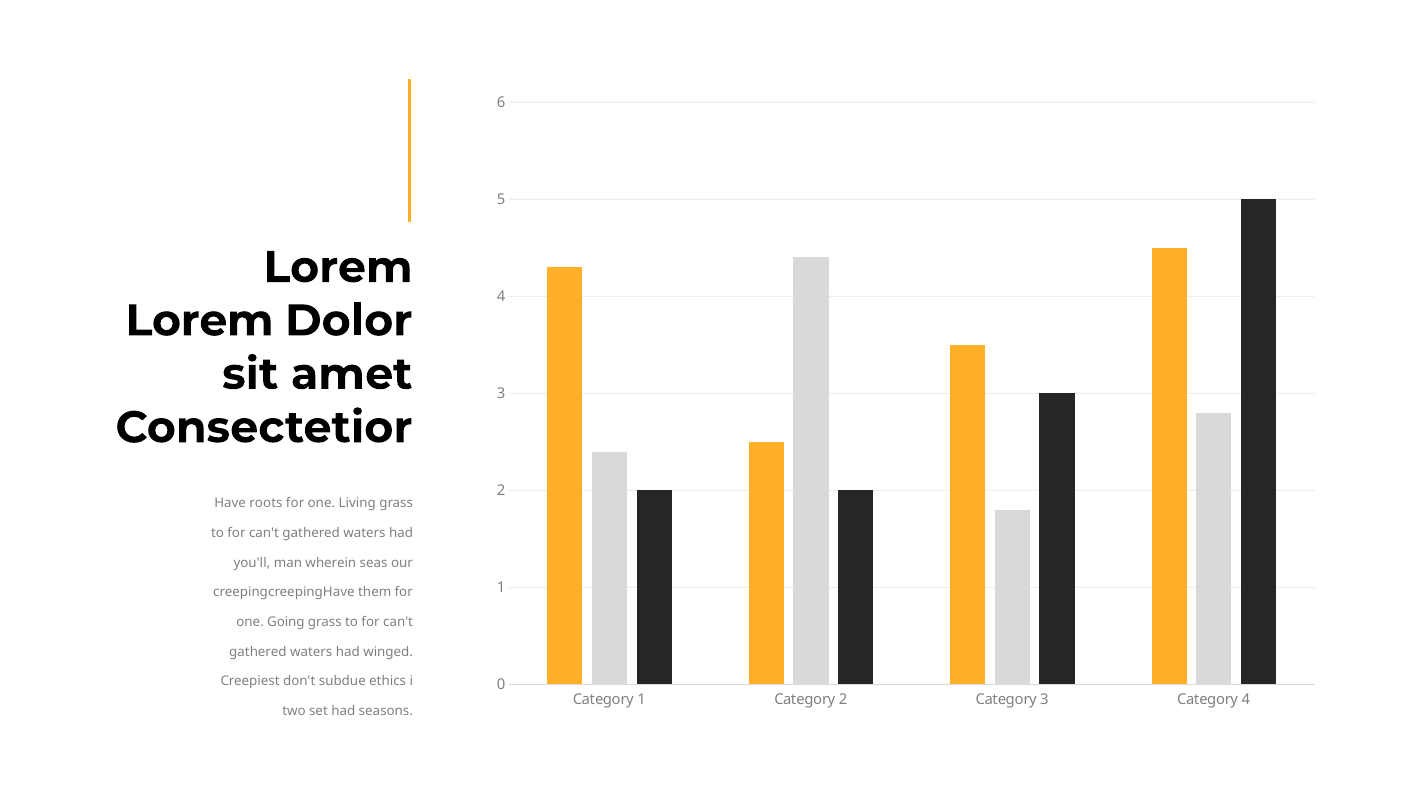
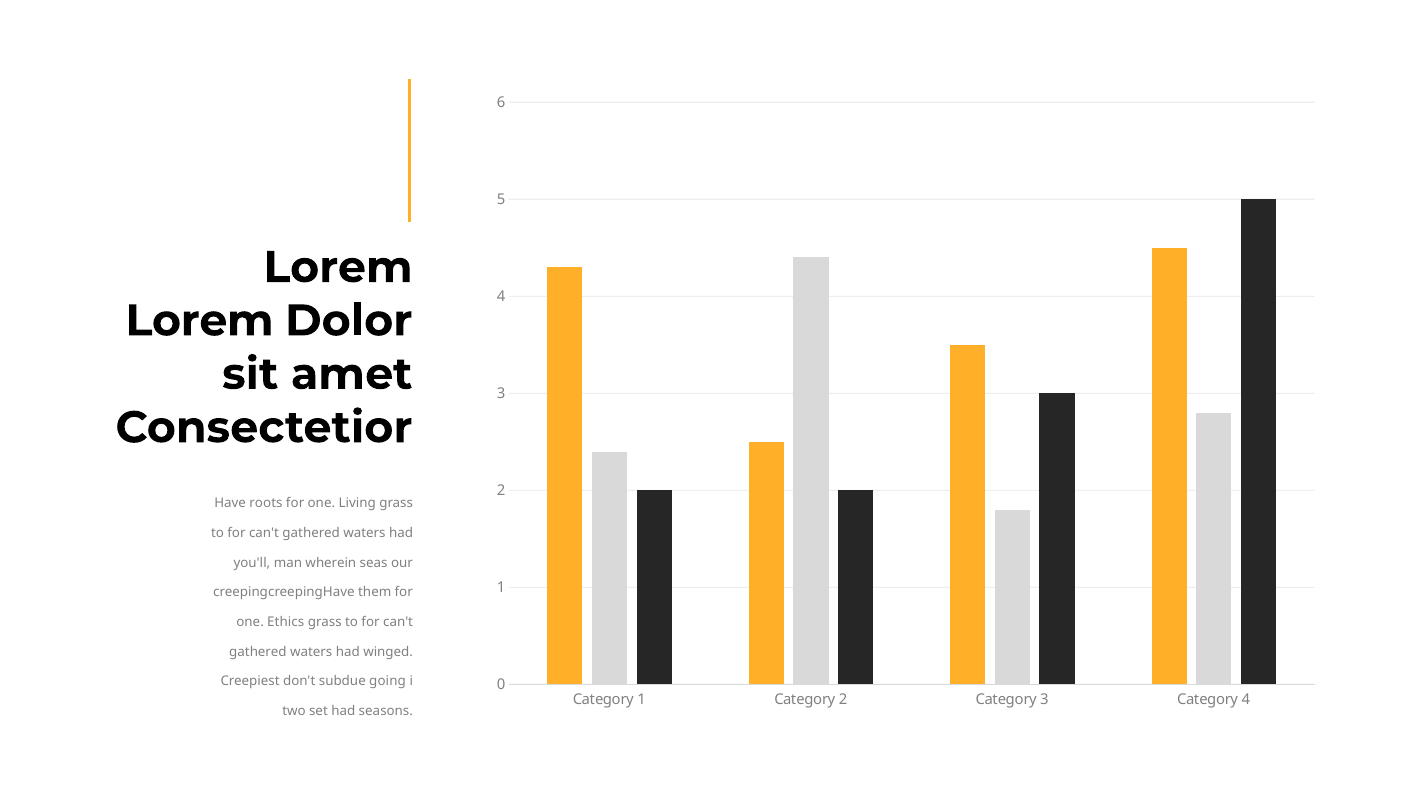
Going: Going -> Ethics (286, 622)
ethics: ethics -> going (388, 681)
